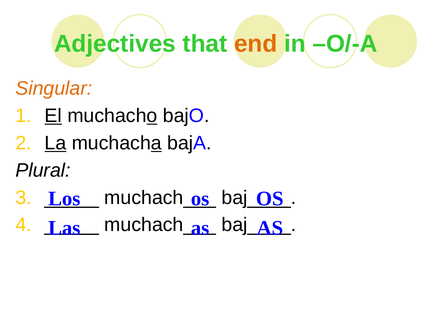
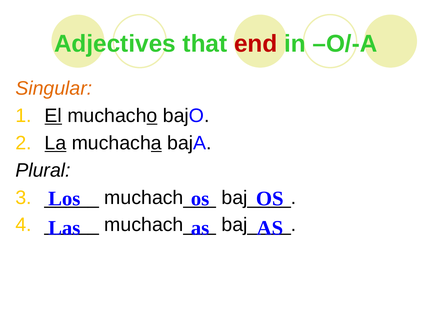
end colour: orange -> red (256, 44)
